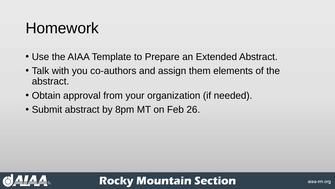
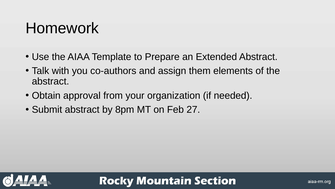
26: 26 -> 27 (193, 109)
